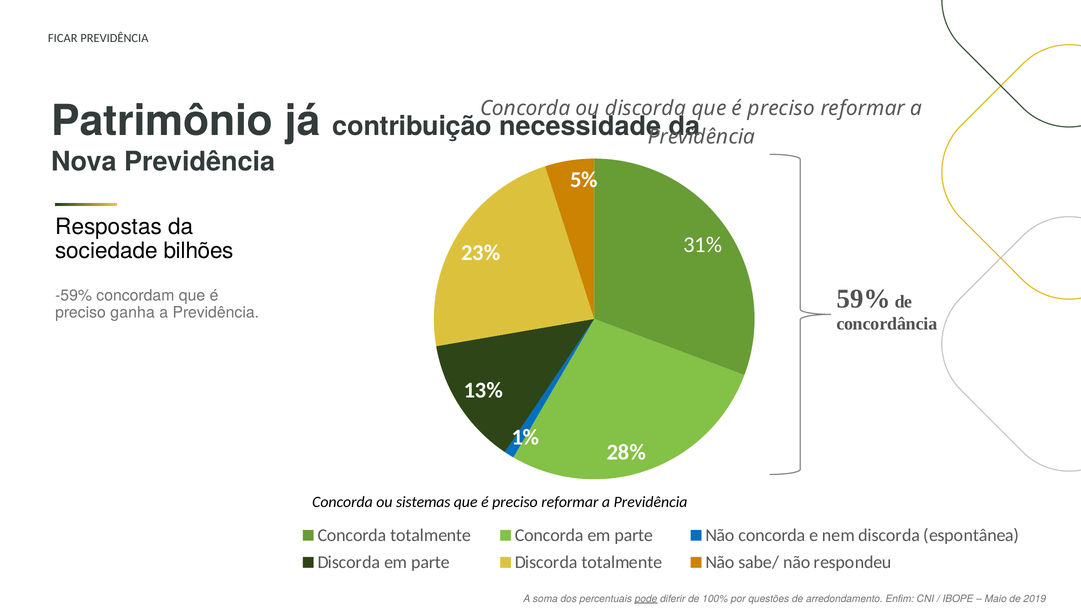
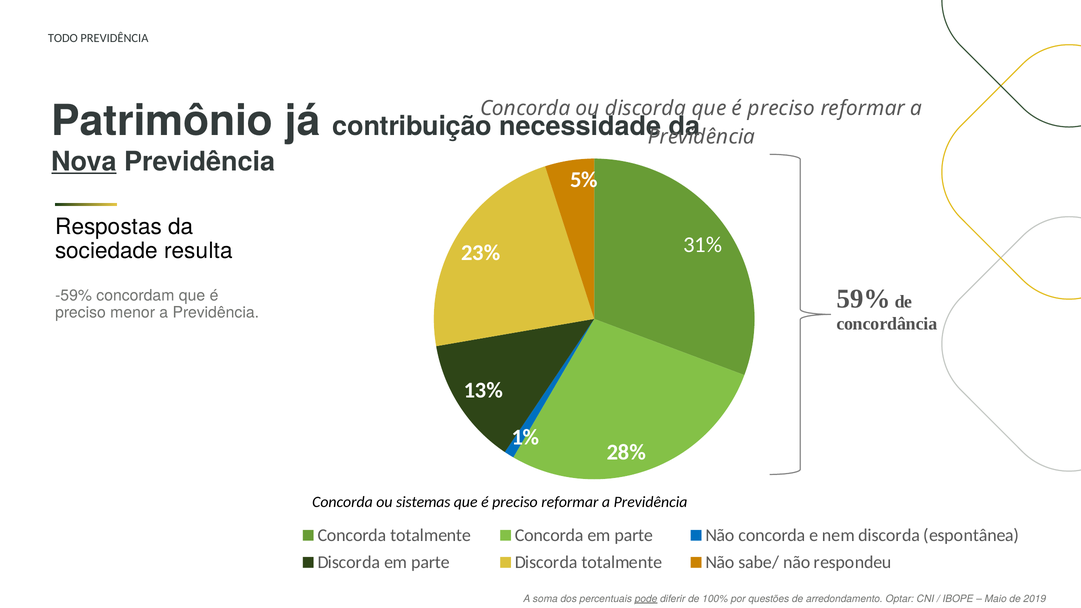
FICAR: FICAR -> TODO (63, 38)
Nova underline: none -> present (84, 162)
bilhões: bilhões -> resulta (198, 251)
ganha: ganha -> menor (133, 313)
Enfim: Enfim -> Optar (900, 599)
